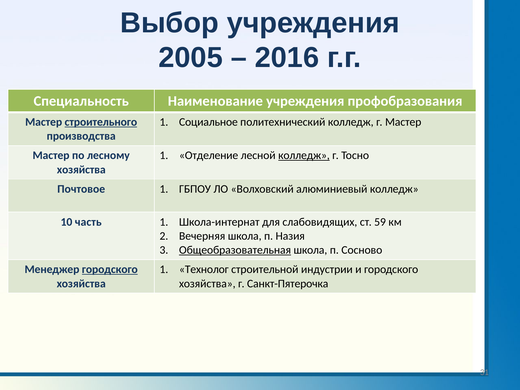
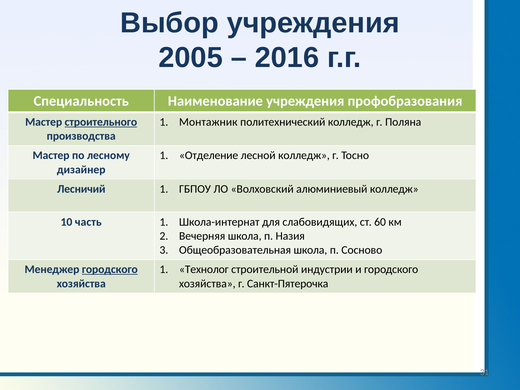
Социальное: Социальное -> Монтажник (208, 122)
г Мастер: Мастер -> Поляна (403, 122)
колледж underline: present -> none (304, 155)
хозяйства: хозяйства -> дизайнер (81, 170)
Почтовое: Почтовое -> Лесничий (81, 189)
59: 59 -> 60 (380, 222)
Общеобразовательная underline: present -> none (235, 250)
